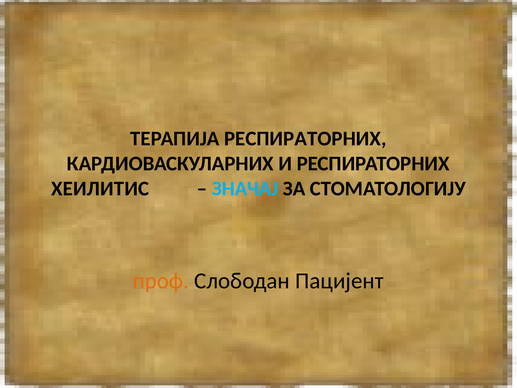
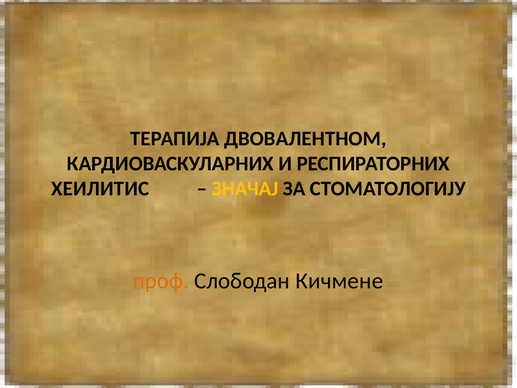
ТЕРАПИЈА РЕСПИРАТОРНИХ: РЕСПИРАТОРНИХ -> ДВОВАЛЕНТНОМ (305, 138)
ЗНАЧАЈ colour: light blue -> yellow (245, 188)
Пацијент: Пацијент -> Кичмене (339, 281)
